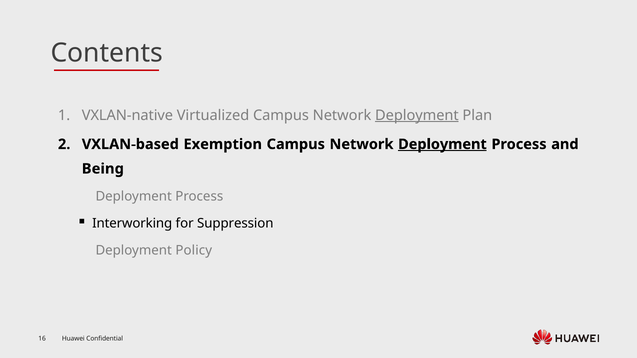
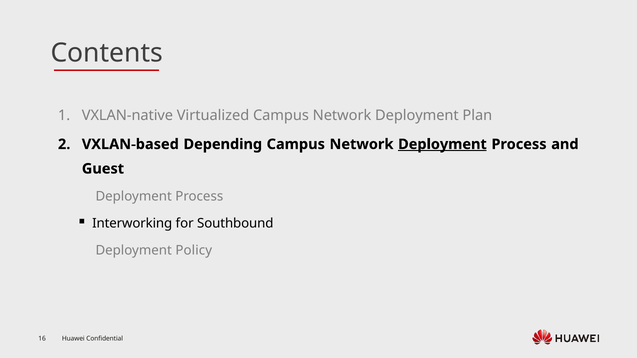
Deployment underline: present -> none (417, 116)
Exemption: Exemption -> Depending (223, 144)
Being: Being -> Guest (103, 169)
Suppression: Suppression -> Southbound (235, 224)
